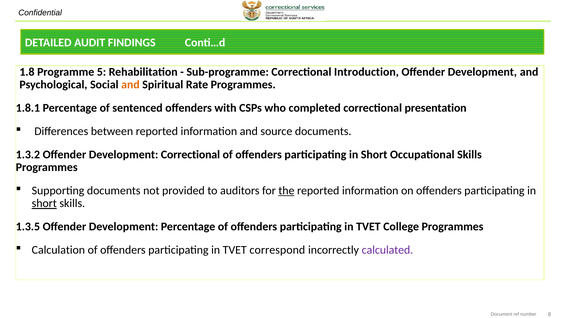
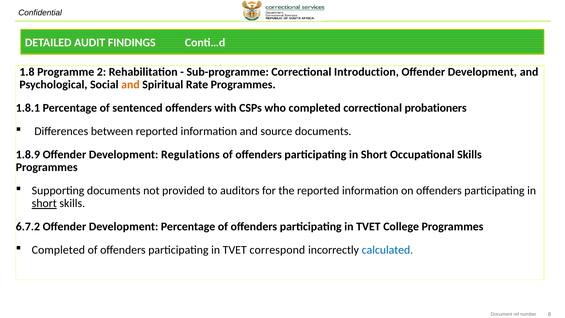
5: 5 -> 2 (102, 72)
presentation: presentation -> probationers (436, 108)
1.3.2: 1.3.2 -> 1.8.9 (28, 155)
Development Correctional: Correctional -> Regulations (190, 155)
the underline: present -> none (286, 191)
1.3.5: 1.3.5 -> 6.7.2 (28, 227)
Calculation: Calculation -> Completed (58, 250)
calculated colour: purple -> blue (387, 250)
